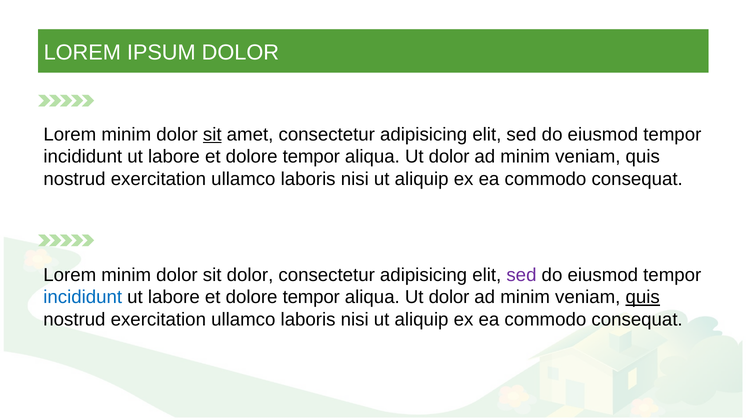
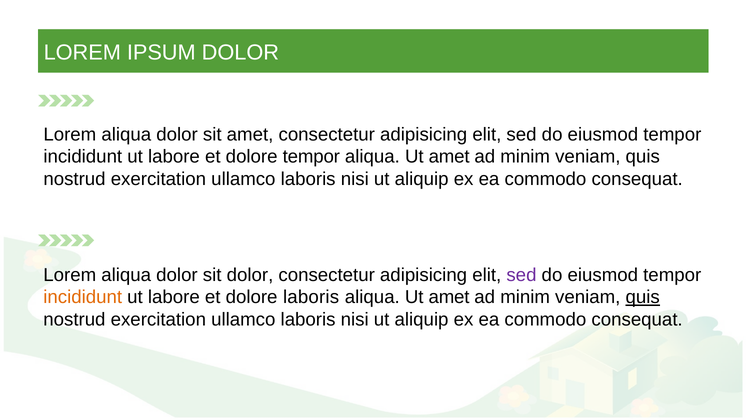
minim: minim -> aliqua (126, 134)
sit underline: present -> none (212, 134)
dolor: dolor -> amet (449, 157)
minim: minim -> aliqua (126, 275)
incididunt colour: blue -> orange (83, 297)
tempor: tempor -> laboris (311, 297)
dolor: dolor -> amet (449, 297)
